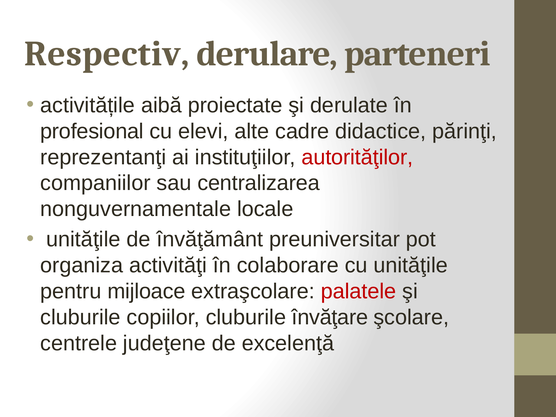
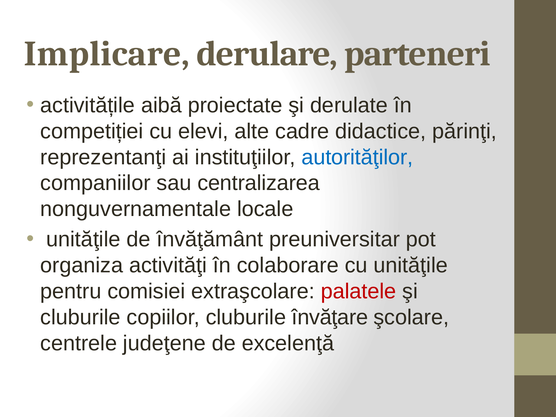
Respectiv: Respectiv -> Implicare (107, 54)
profesional: profesional -> competiției (92, 131)
autorităţilor colour: red -> blue (357, 157)
mijloace: mijloace -> comisiei (146, 291)
